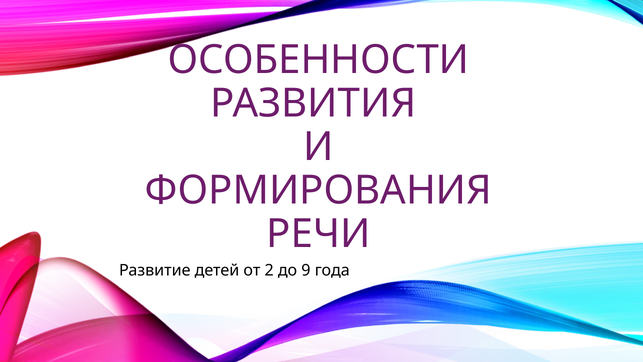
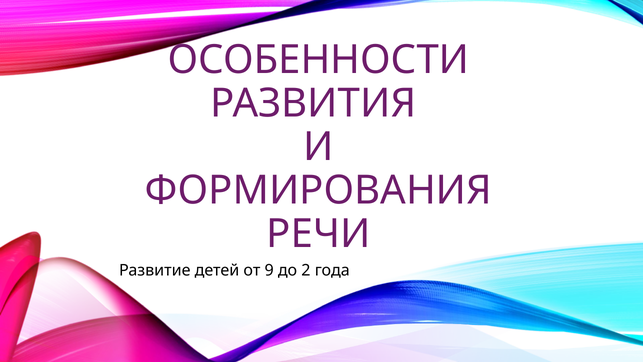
2: 2 -> 9 (269, 270)
9: 9 -> 2 (306, 270)
